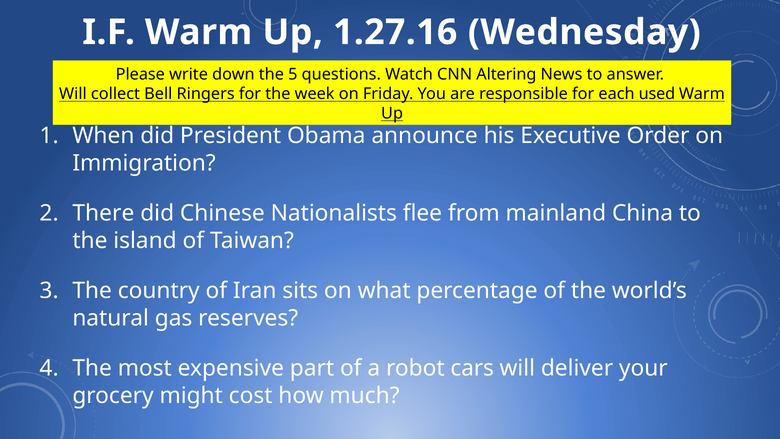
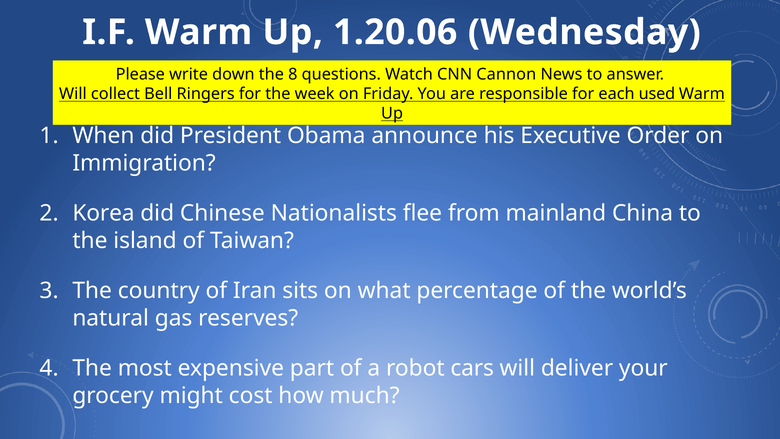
1.27.16: 1.27.16 -> 1.20.06 (395, 32)
5: 5 -> 8 (293, 74)
Altering: Altering -> Cannon (506, 74)
There: There -> Korea (104, 213)
